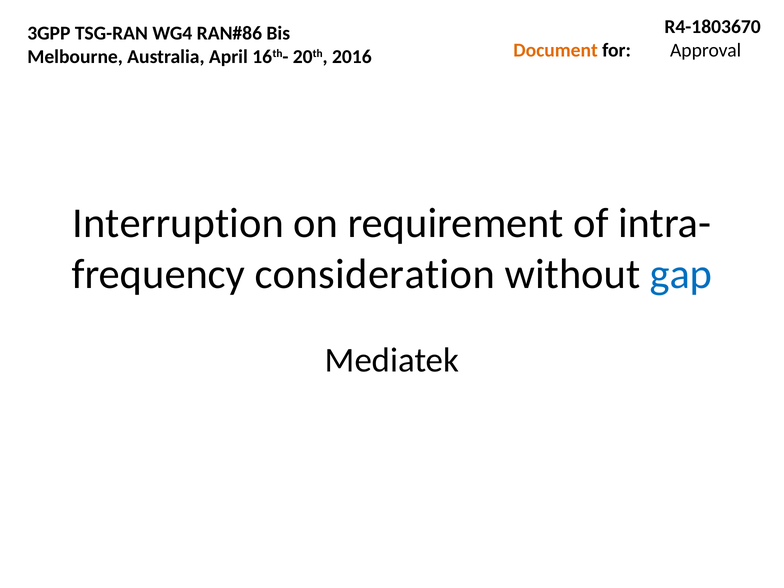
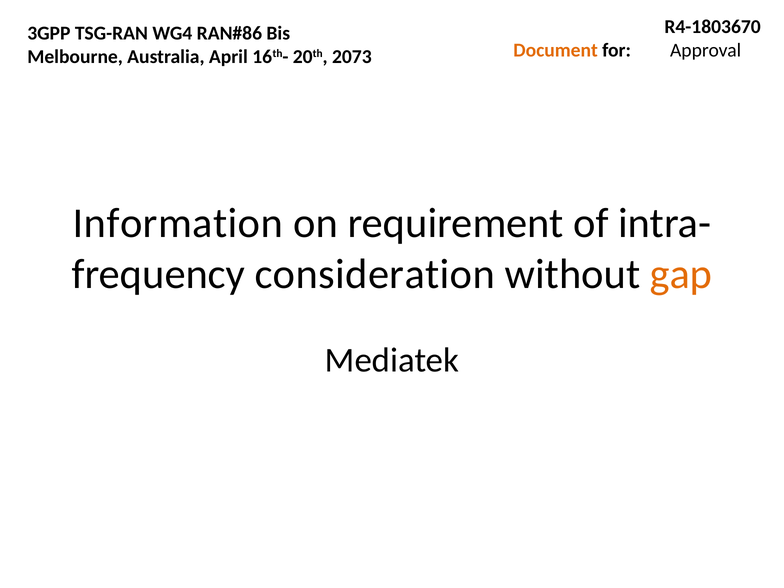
2016: 2016 -> 2073 (352, 57)
Interruption: Interruption -> Information (178, 223)
gap colour: blue -> orange (681, 274)
